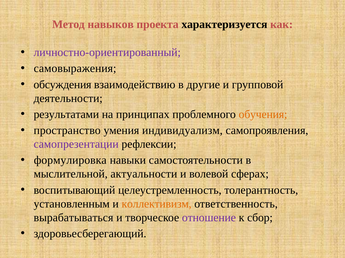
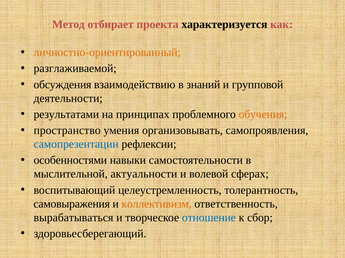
навыков: навыков -> отбирает (111, 24)
личностно-ориентированный colour: purple -> orange (107, 53)
самовыражения: самовыражения -> разглаживаемой (75, 69)
другие: другие -> знаний (203, 85)
индивидуализм: индивидуализм -> организовывать (182, 131)
самопрезентации colour: purple -> blue (76, 145)
формулировка: формулировка -> особенностями (70, 161)
установленным: установленным -> самовыражения (72, 204)
отношение colour: purple -> blue (209, 218)
